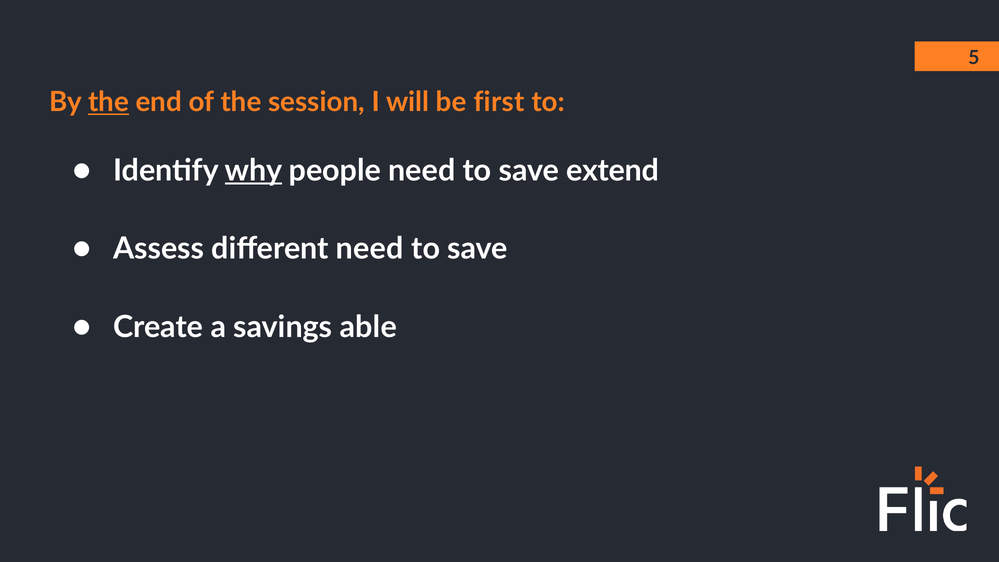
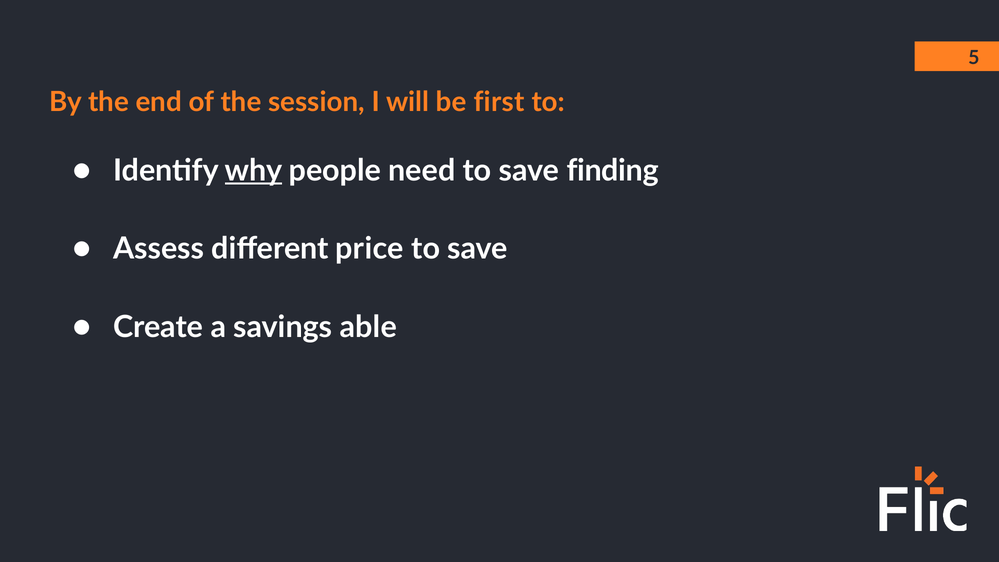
the underline: present -> none (108, 102)
extend: extend -> finding (613, 170)
different need: need -> price (370, 249)
